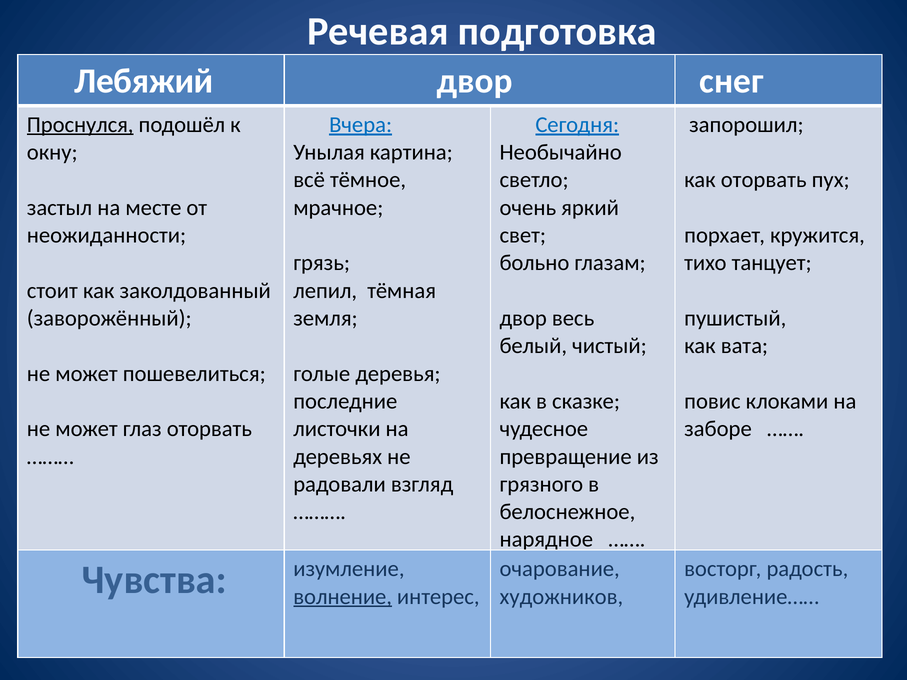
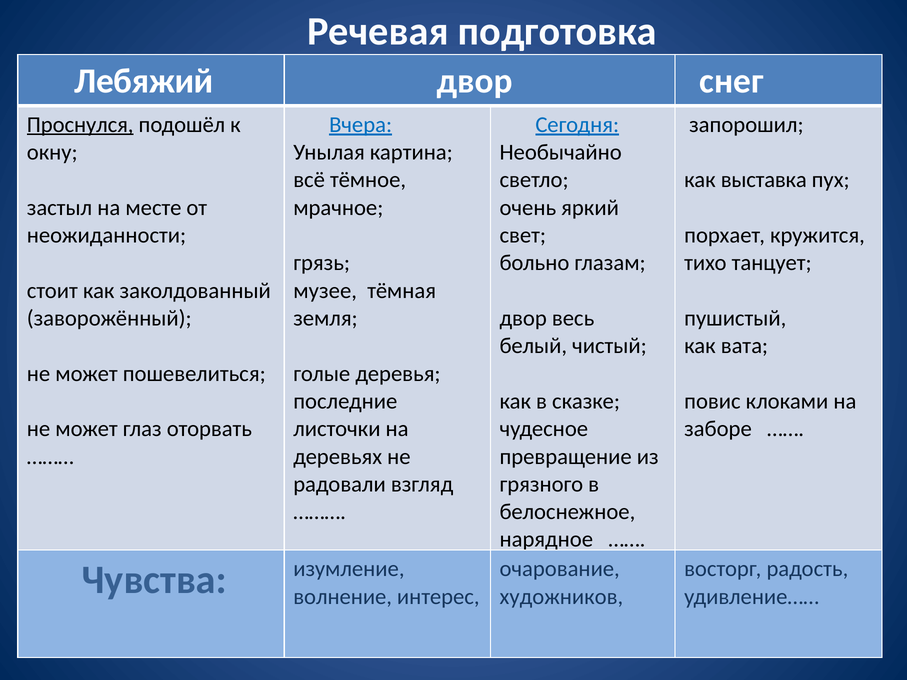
как оторвать: оторвать -> выставка (764, 180)
лепил: лепил -> музее (325, 291)
волнение underline: present -> none (343, 597)
